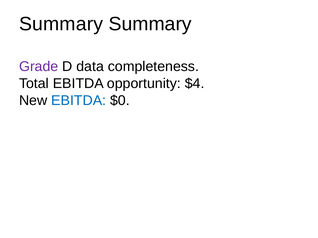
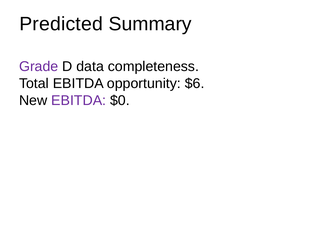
Summary: Summary -> Predicted (61, 24)
$4: $4 -> $6 (195, 84)
EBITDA colour: blue -> purple (79, 101)
